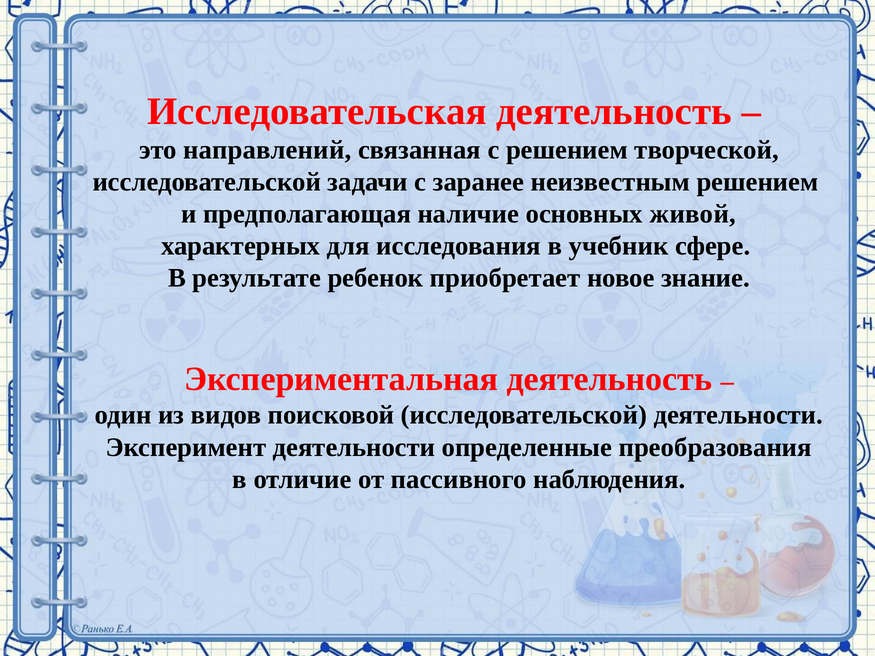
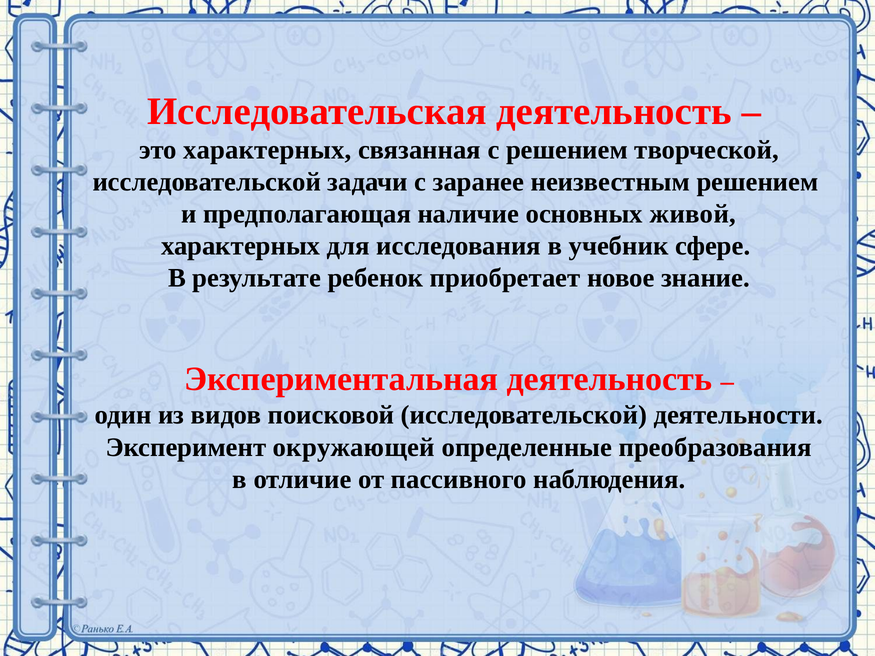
это направлений: направлений -> характерных (267, 150)
Эксперимент деятельности: деятельности -> окружающей (354, 447)
